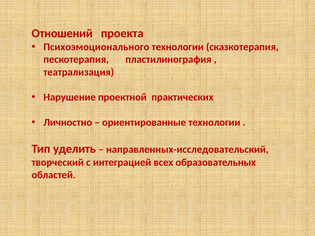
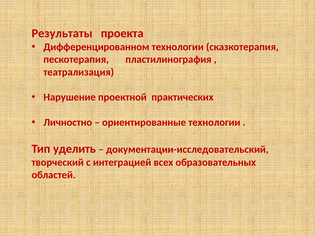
Отношений: Отношений -> Результаты (62, 33)
Психоэмоционального: Психоэмоционального -> Дифференцированном (96, 47)
направленных-исследовательский: направленных-исследовательский -> документации-исследовательский (187, 150)
